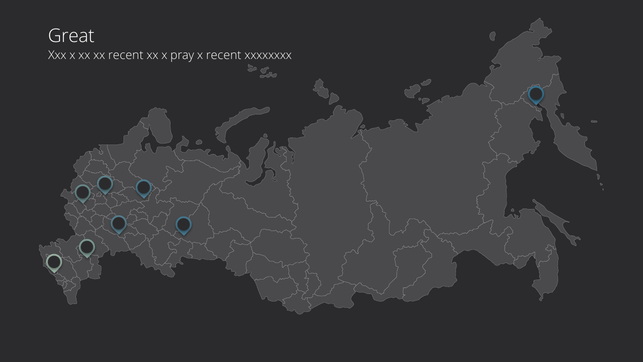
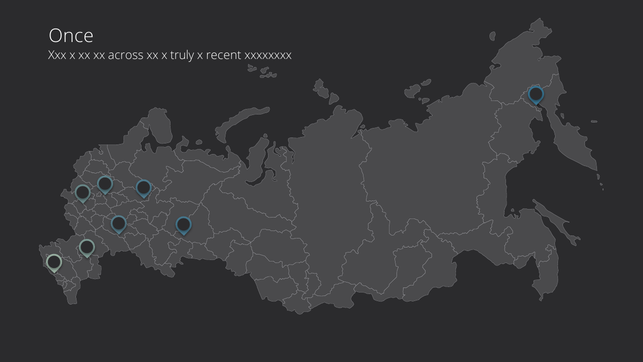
Great: Great -> Once (71, 36)
xx recent: recent -> across (126, 55)
pray: pray -> truly (182, 55)
